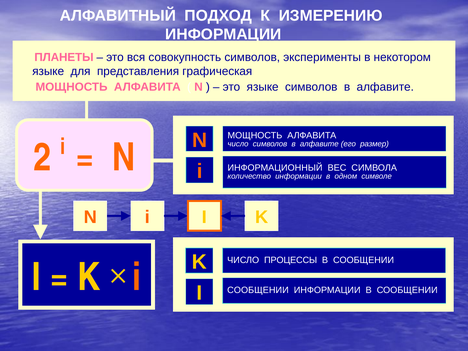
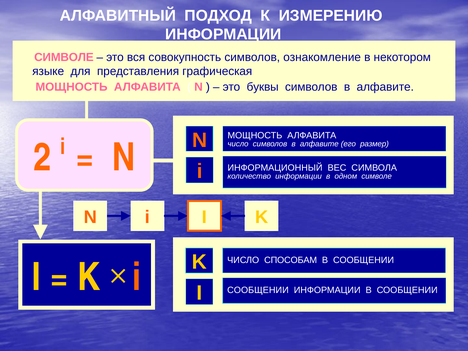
ПЛАНЕТЫ: ПЛАНЕТЫ -> СИМВОЛЕ (64, 57)
эксперименты: эксперименты -> ознакомление (322, 57)
это языке: языке -> буквы (263, 87)
ПРОЦЕССЫ: ПРОЦЕССЫ -> СПОСОБАМ (291, 260)
